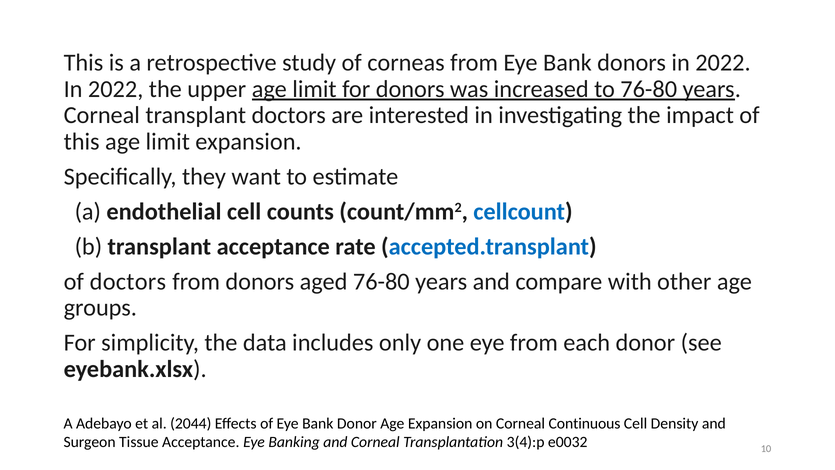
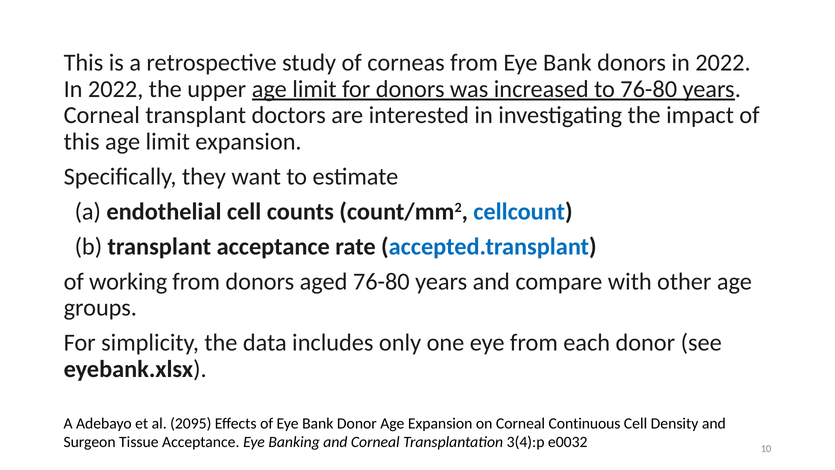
of doctors: doctors -> working (128, 281)
2044: 2044 -> 2095 (191, 423)
